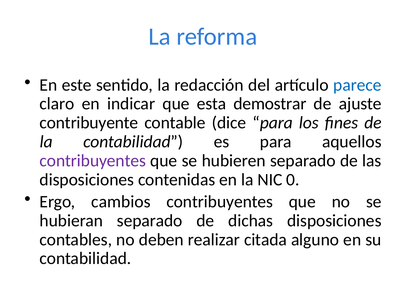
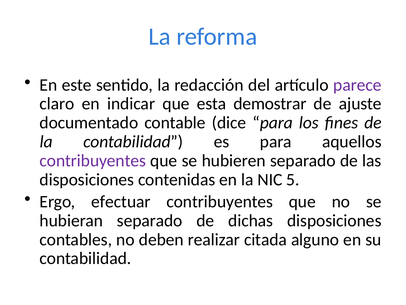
parece colour: blue -> purple (357, 85)
contribuyente: contribuyente -> documentado (89, 123)
0: 0 -> 5 (293, 179)
cambios: cambios -> efectuar (121, 201)
